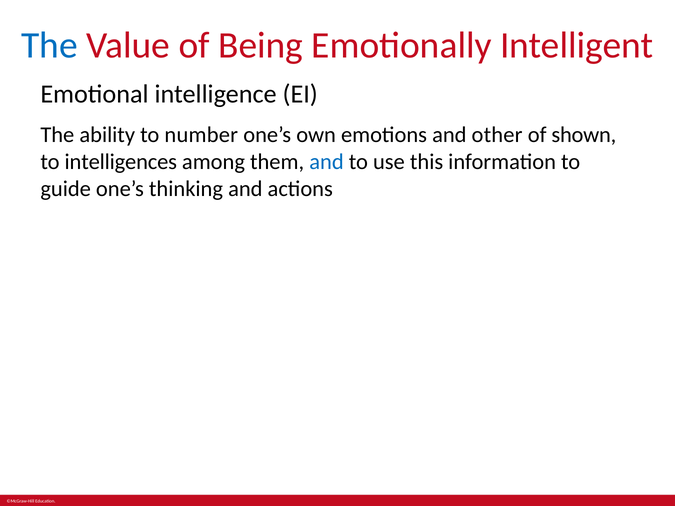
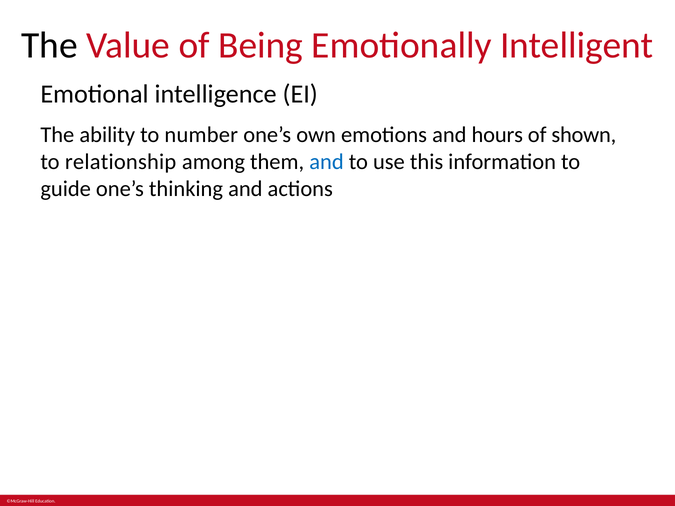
The colour: blue -> black (49, 45)
other: other -> hours (497, 135)
intelligences: intelligences -> relationship (121, 162)
